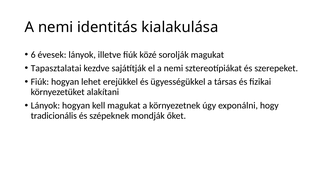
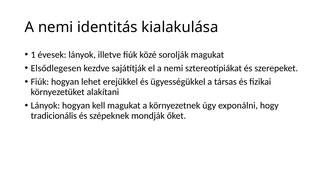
6: 6 -> 1 (33, 55)
Tapasztalatai: Tapasztalatai -> Elsődlegesen (56, 68)
